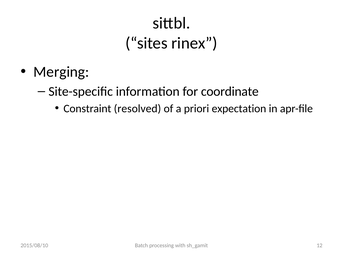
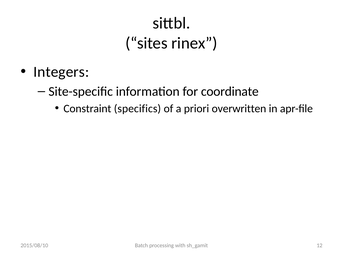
Merging: Merging -> Integers (61, 72)
resolved: resolved -> specifics (137, 109)
expectation: expectation -> overwritten (239, 109)
